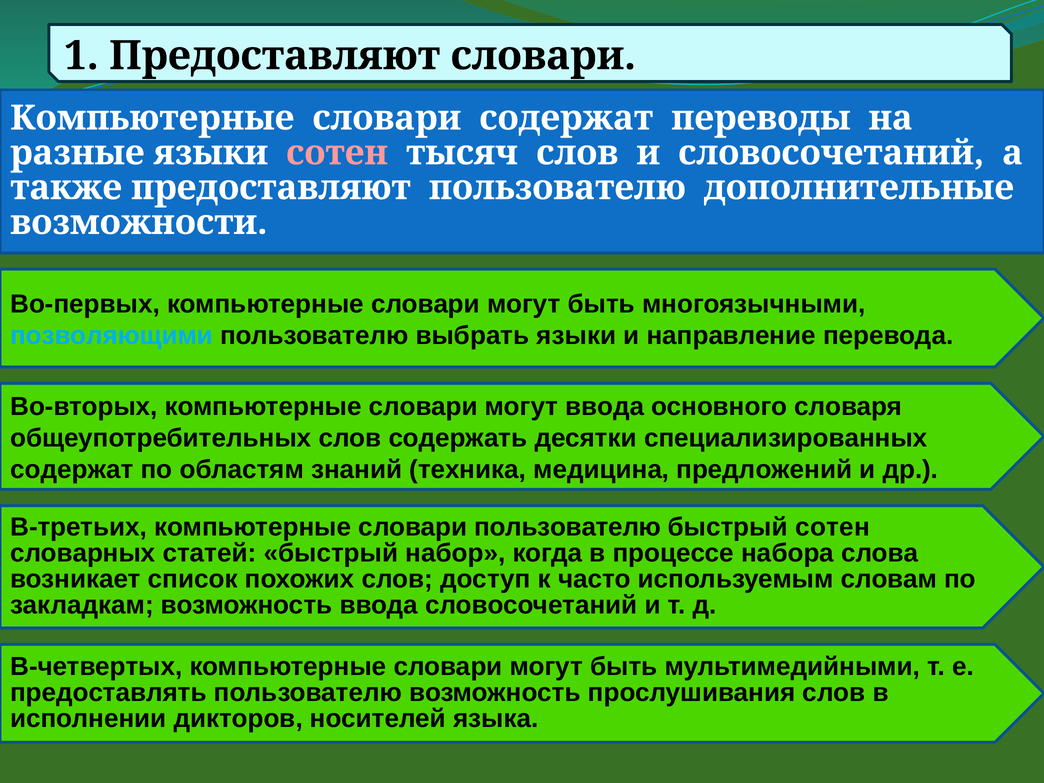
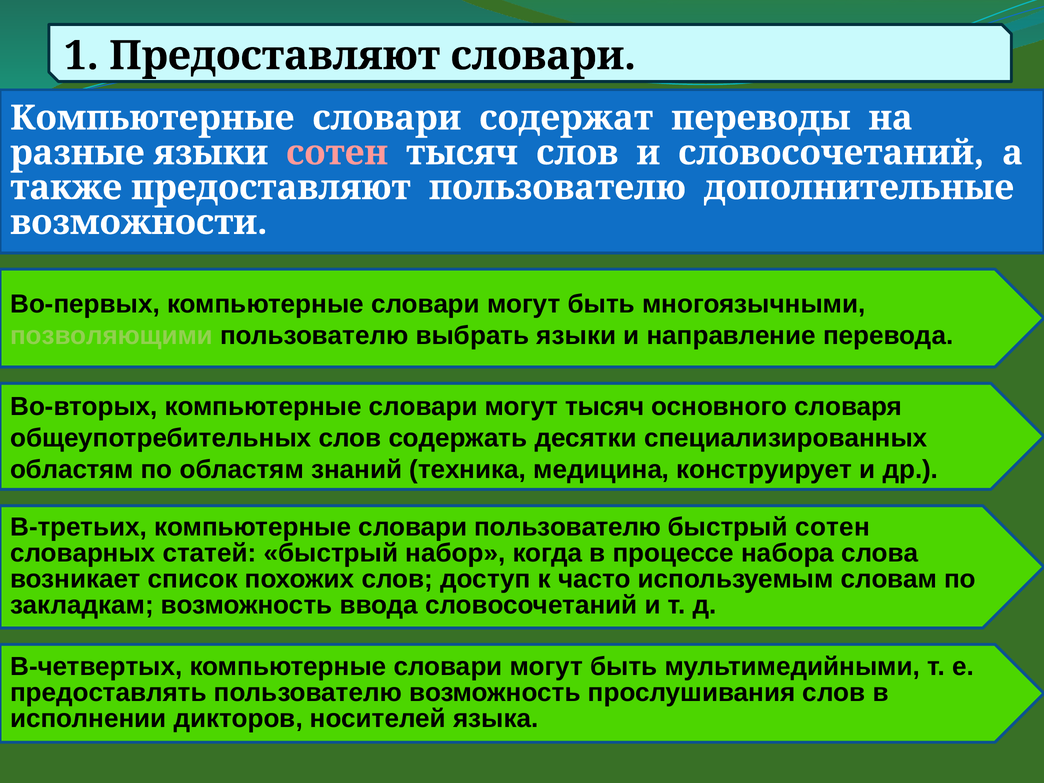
позволяющими colour: light blue -> light green (112, 336)
могут ввода: ввода -> тысяч (605, 407)
содержат: содержат -> областям (72, 469)
предложений: предложений -> конструирует (764, 469)
